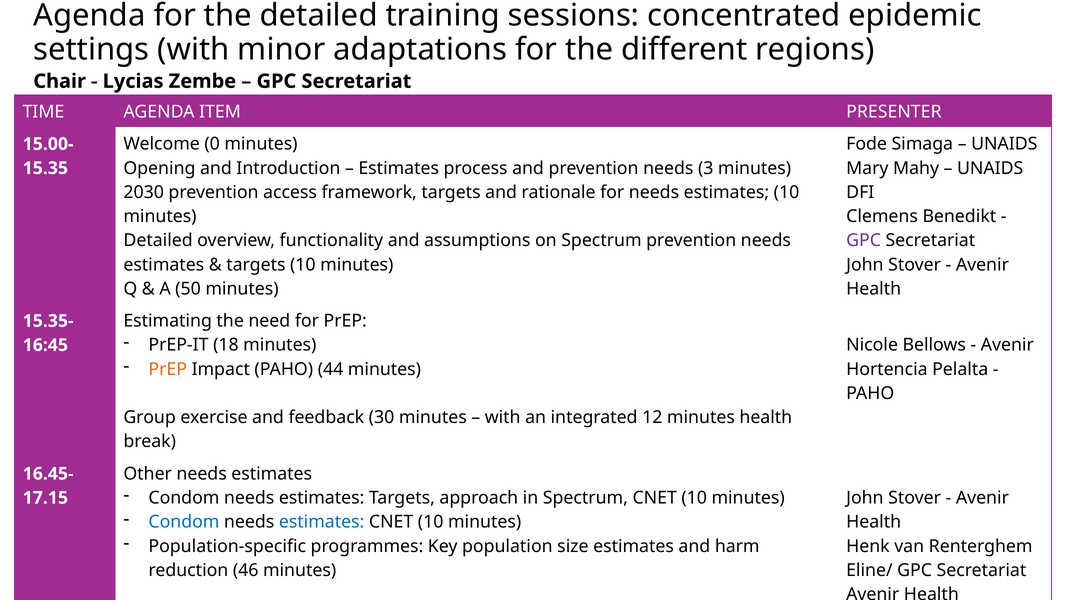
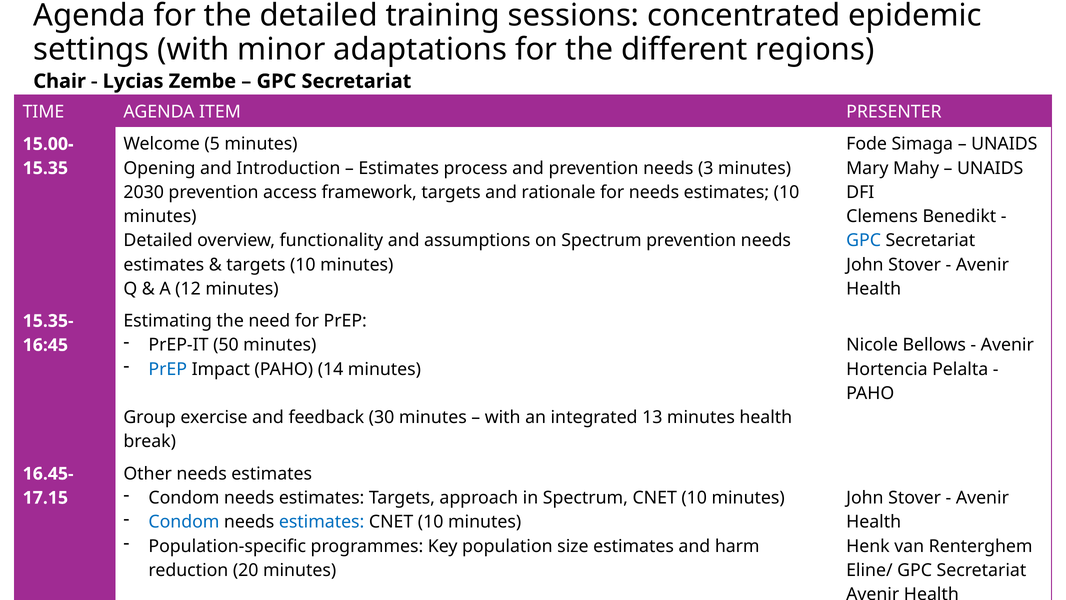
0: 0 -> 5 (212, 144)
GPC colour: purple -> blue (864, 240)
50: 50 -> 12 (188, 289)
18: 18 -> 50 (226, 345)
PrEP colour: orange -> blue (168, 369)
44: 44 -> 14 (331, 369)
12: 12 -> 13 (652, 417)
46: 46 -> 20 (246, 570)
